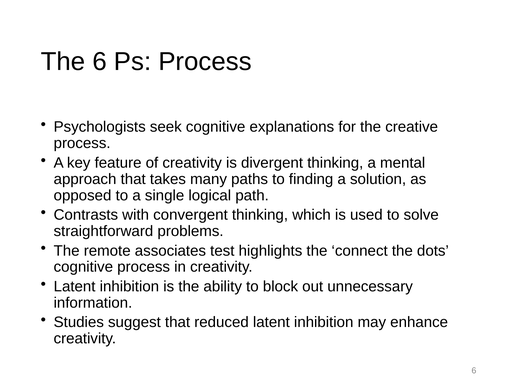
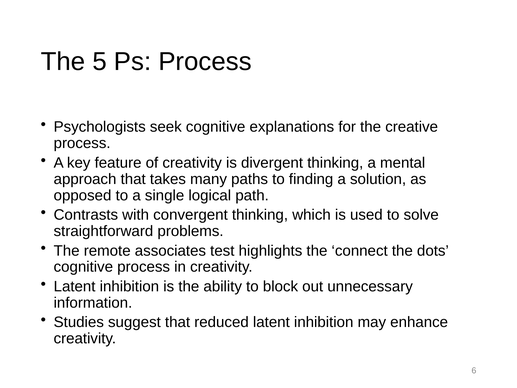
The 6: 6 -> 5 (100, 61)
